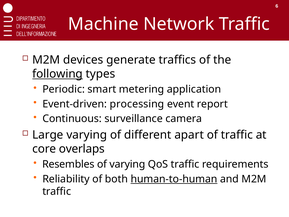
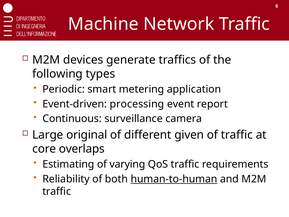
following underline: present -> none (58, 74)
Large varying: varying -> original (87, 135)
apart: apart -> given (189, 135)
Resembles: Resembles -> Estimating (68, 164)
